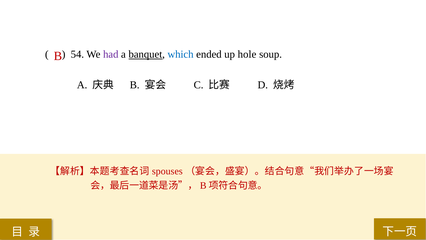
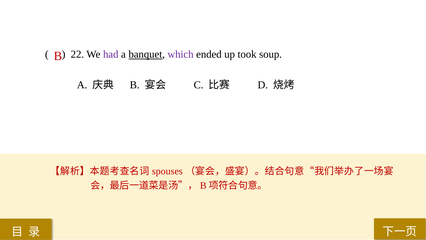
54: 54 -> 22 (77, 54)
which colour: blue -> purple (181, 54)
hole: hole -> took (247, 54)
